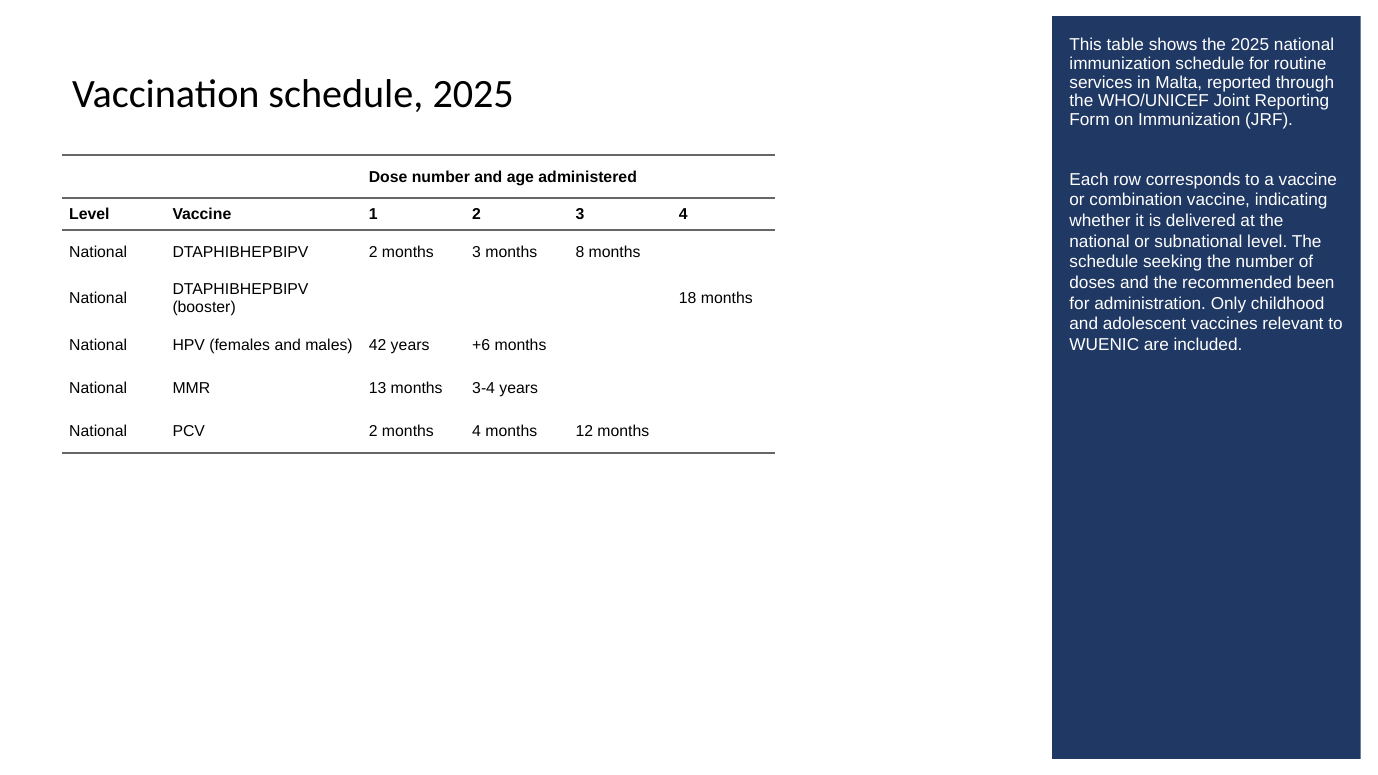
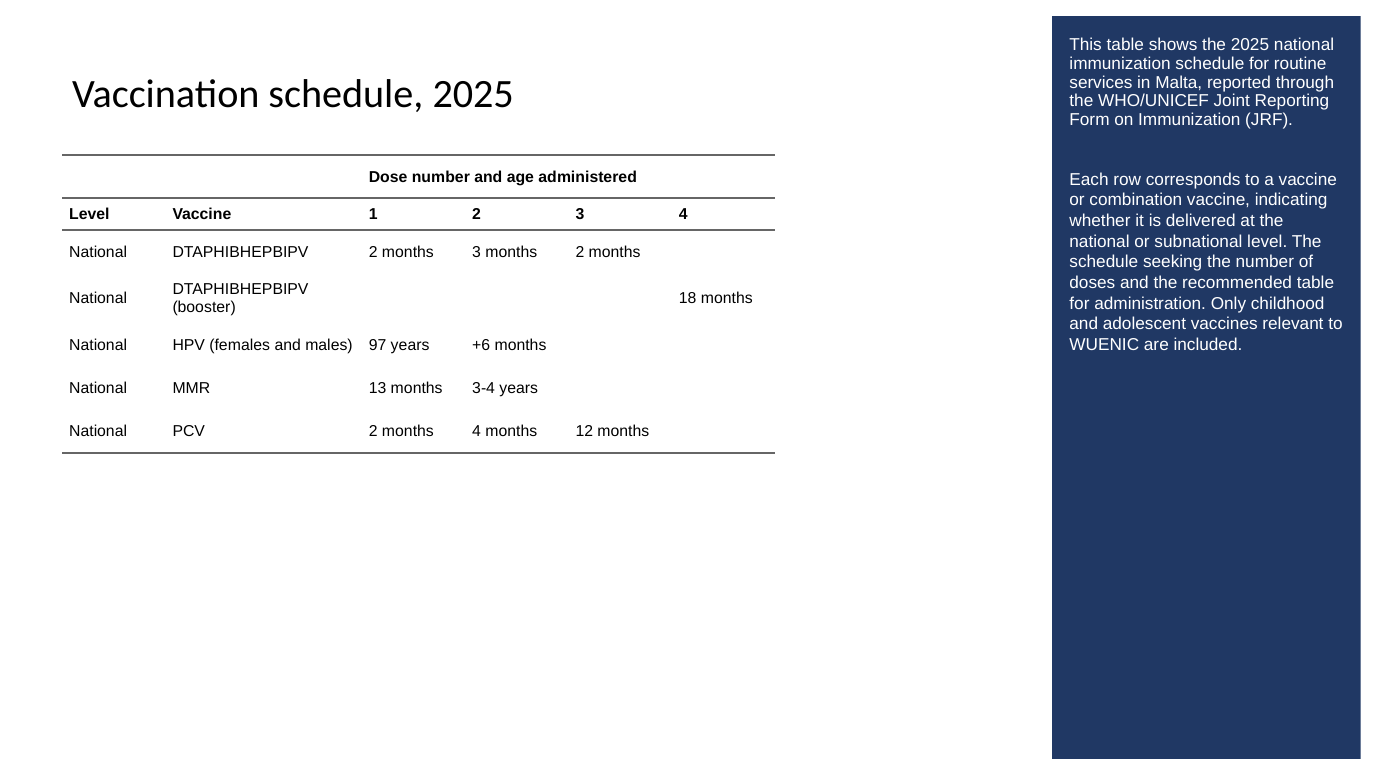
months 8: 8 -> 2 (580, 252)
recommended been: been -> table (1316, 283)
42: 42 -> 97 (378, 345)
